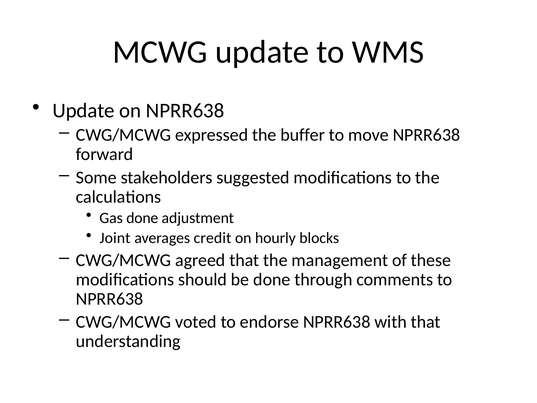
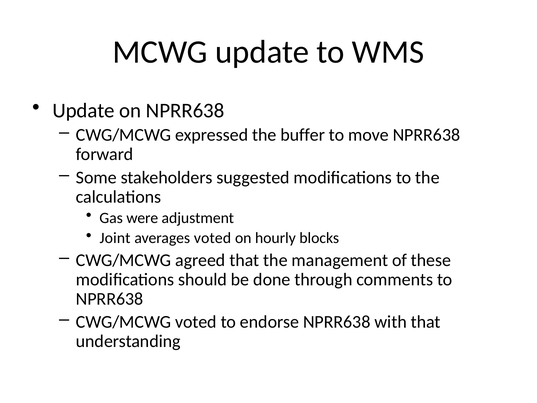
Gas done: done -> were (142, 218)
averages credit: credit -> voted (212, 238)
